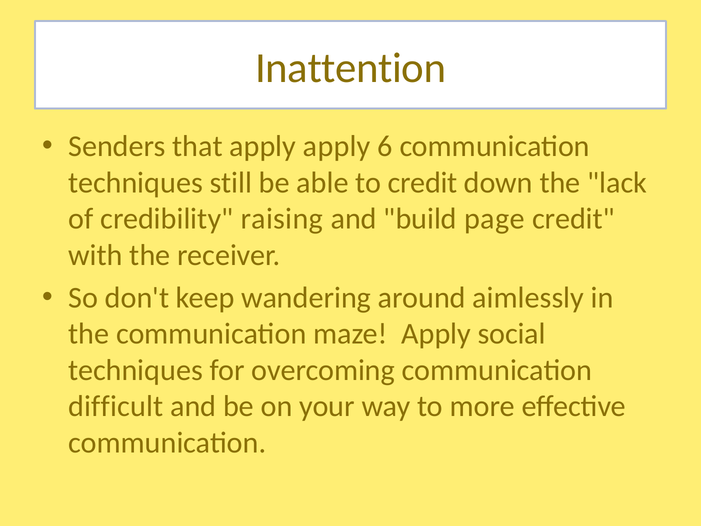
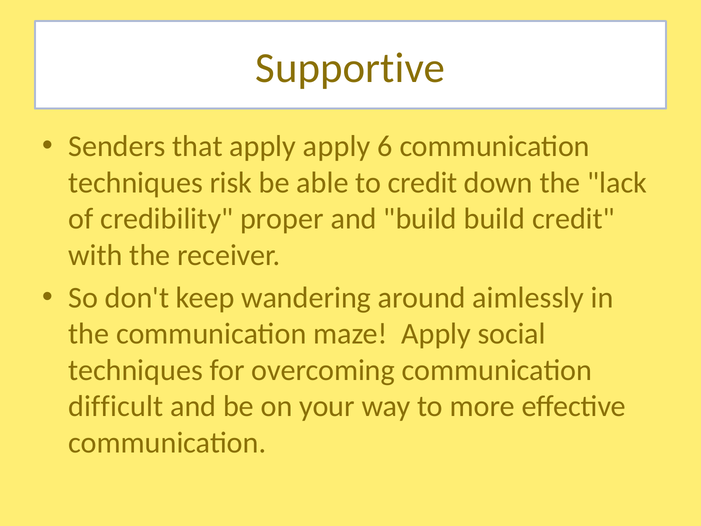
Inattention: Inattention -> Supportive (350, 68)
still: still -> risk (231, 183)
raising: raising -> proper (282, 219)
build page: page -> build (494, 219)
